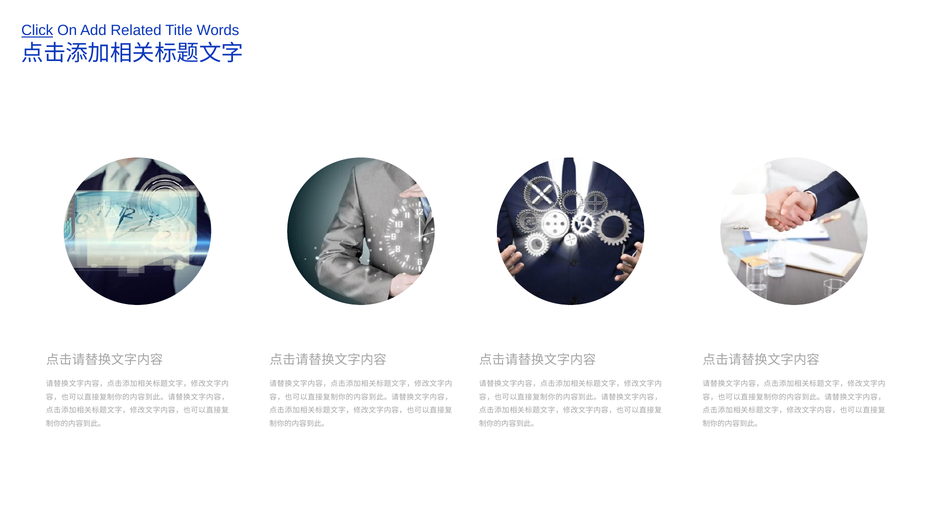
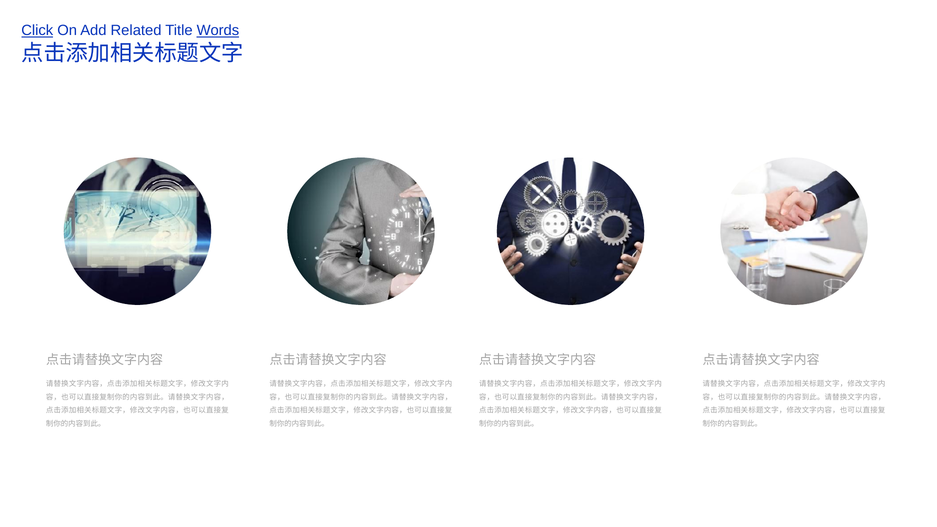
Words underline: none -> present (218, 31)
